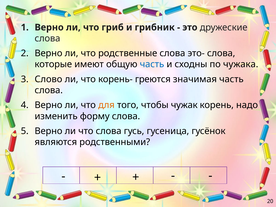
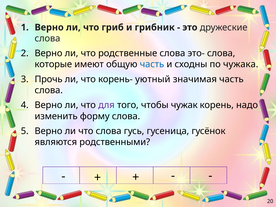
Слово: Слово -> Прочь (49, 79)
греются: греются -> уютный (153, 79)
для colour: orange -> purple (106, 105)
